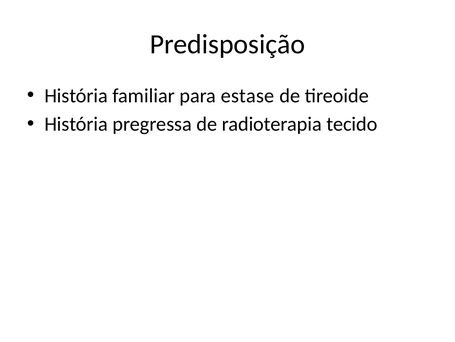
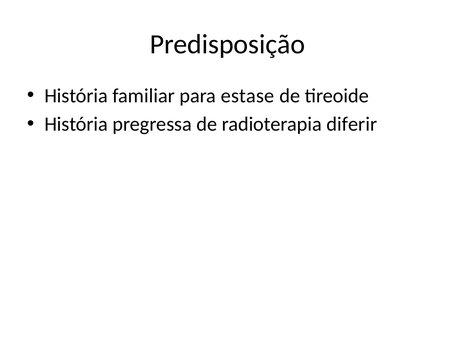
tecido: tecido -> diferir (352, 124)
